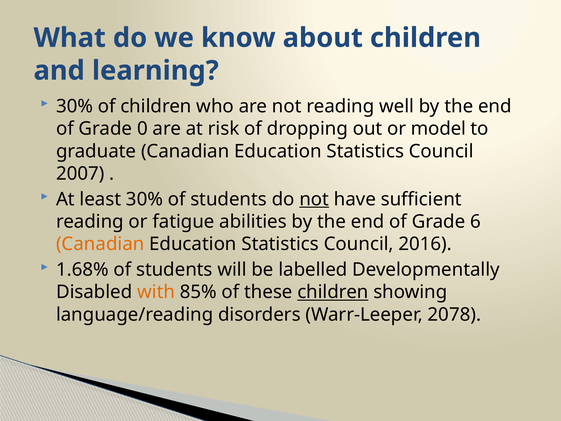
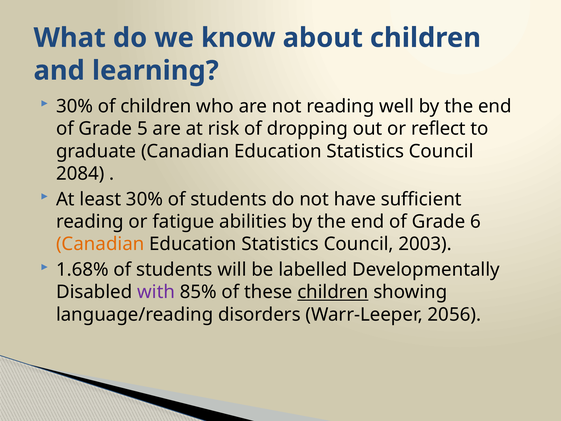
0: 0 -> 5 (142, 129)
model: model -> reflect (438, 129)
2007: 2007 -> 2084 (80, 174)
not underline: present -> none (314, 199)
2016: 2016 -> 2003 (425, 244)
with colour: orange -> purple (156, 292)
2078: 2078 -> 2056 (454, 314)
